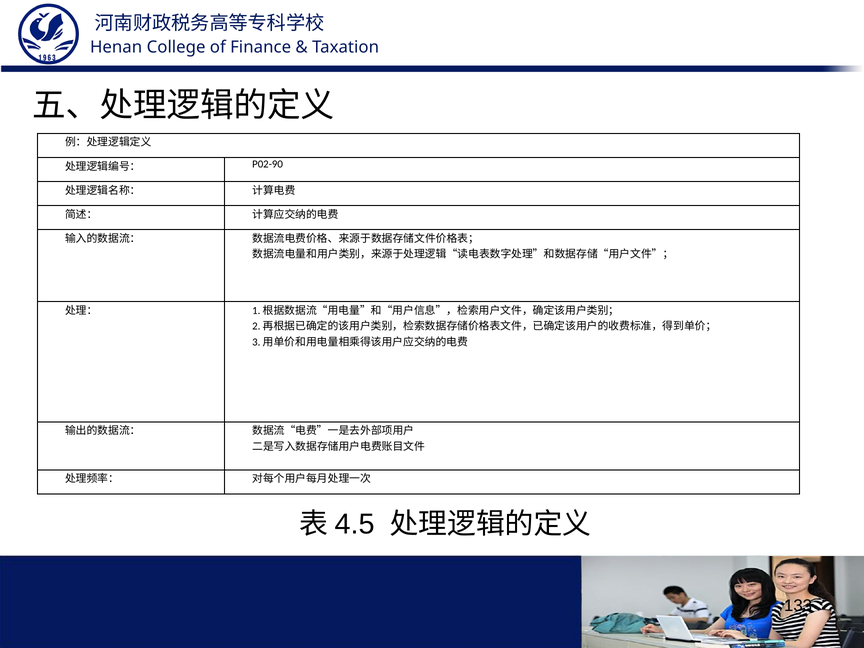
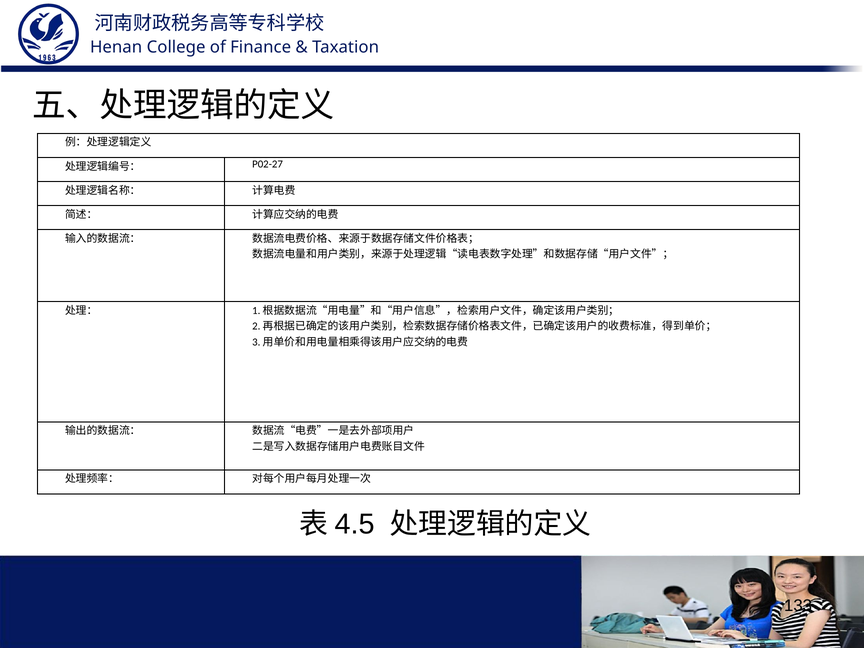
P02-90: P02-90 -> P02-27 (268, 164)
